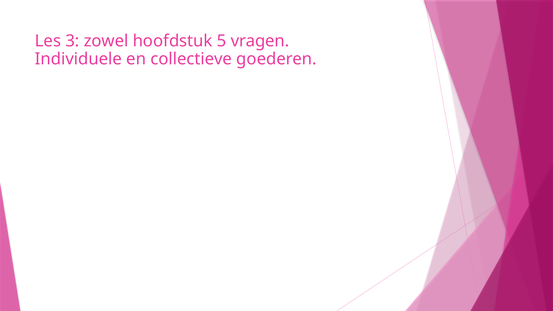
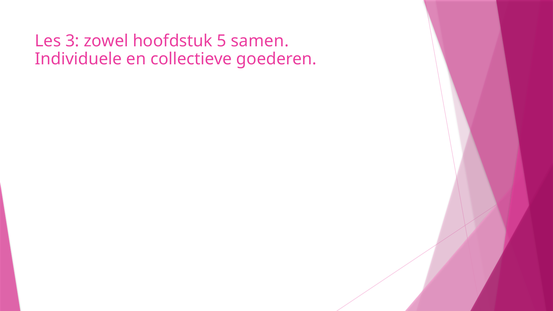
vragen: vragen -> samen (260, 41)
